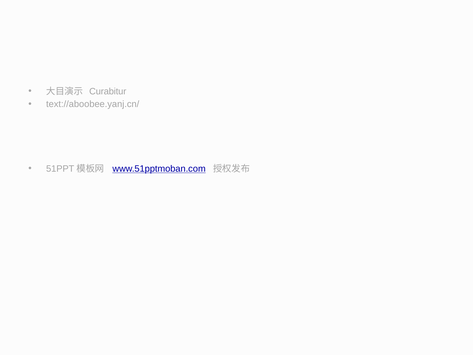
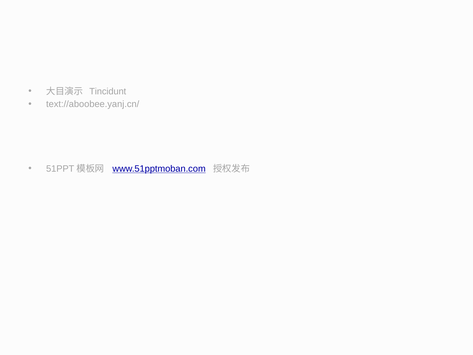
Curabitur: Curabitur -> Tincidunt (108, 91)
